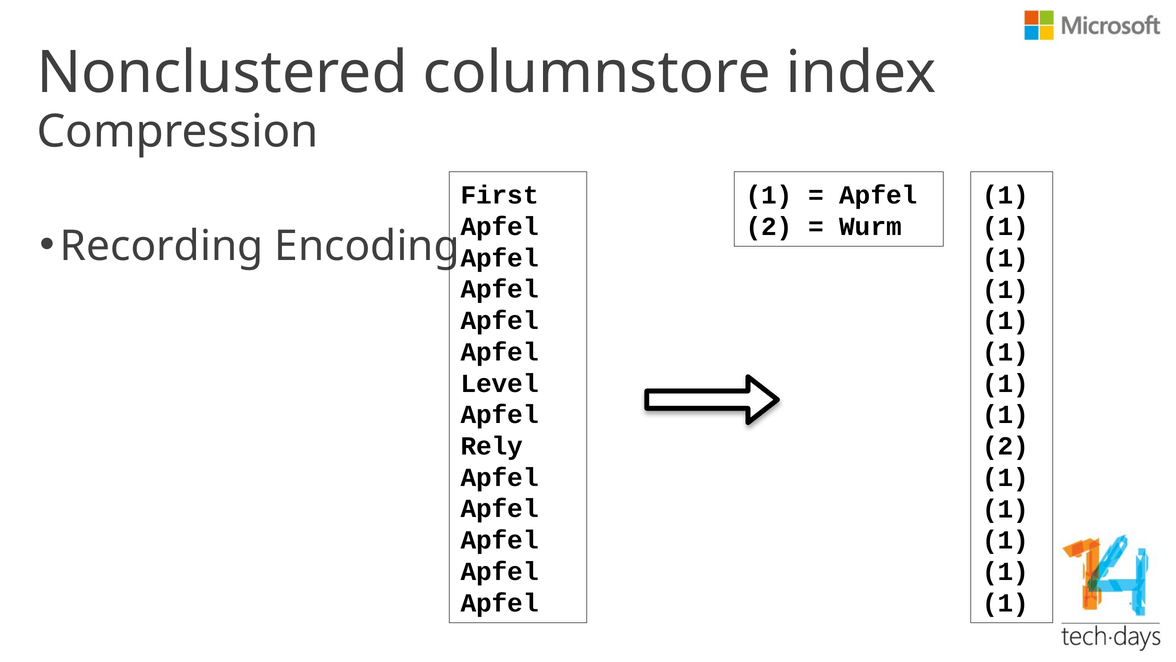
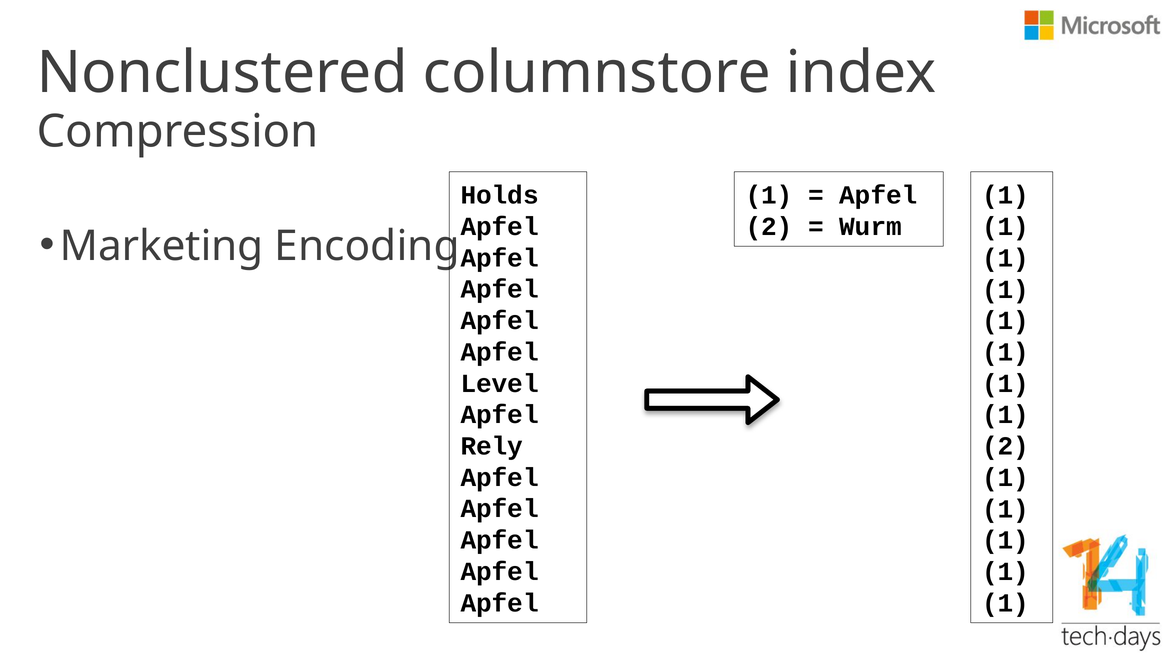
First: First -> Holds (500, 195)
Recording: Recording -> Marketing (162, 246)
